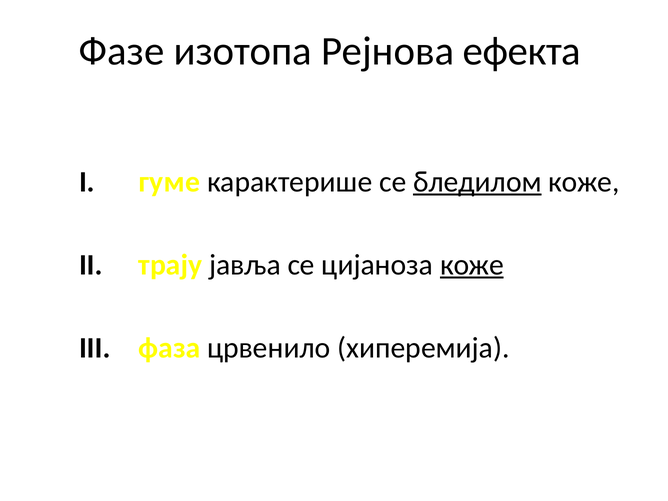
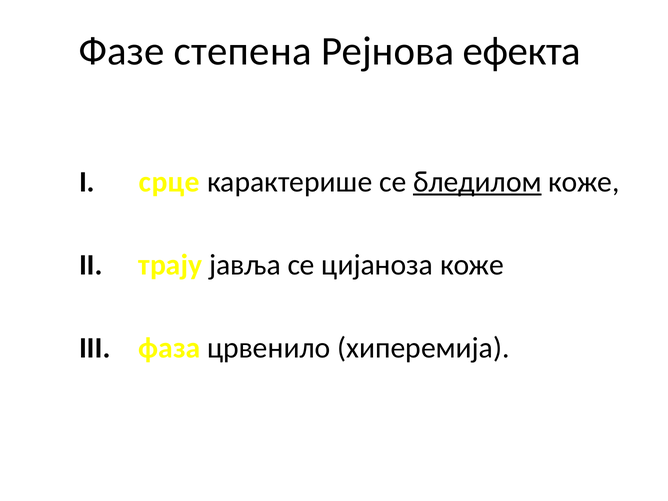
изотопа: изотопа -> степена (243, 51)
гуме: гуме -> срце (169, 182)
коже underline: present -> none (472, 265)
